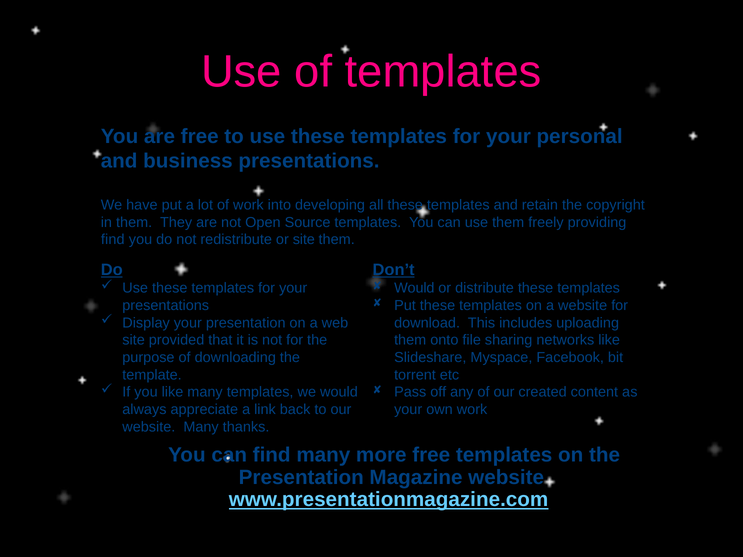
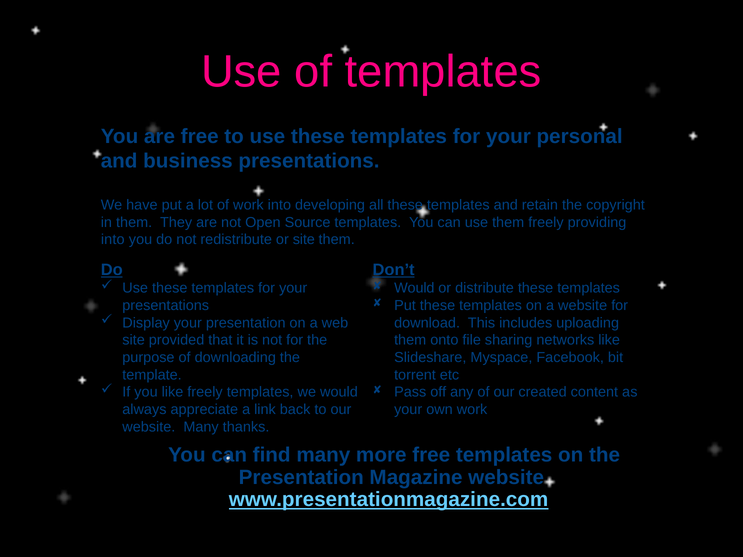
find: find -> into (113, 240)
like many: many -> freely (205, 392)
